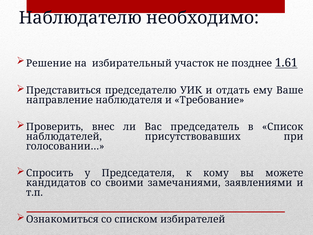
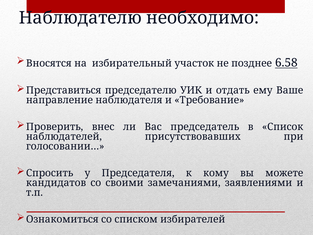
Решение: Решение -> Вносятся (49, 63)
1.61: 1.61 -> 6.58 (286, 63)
